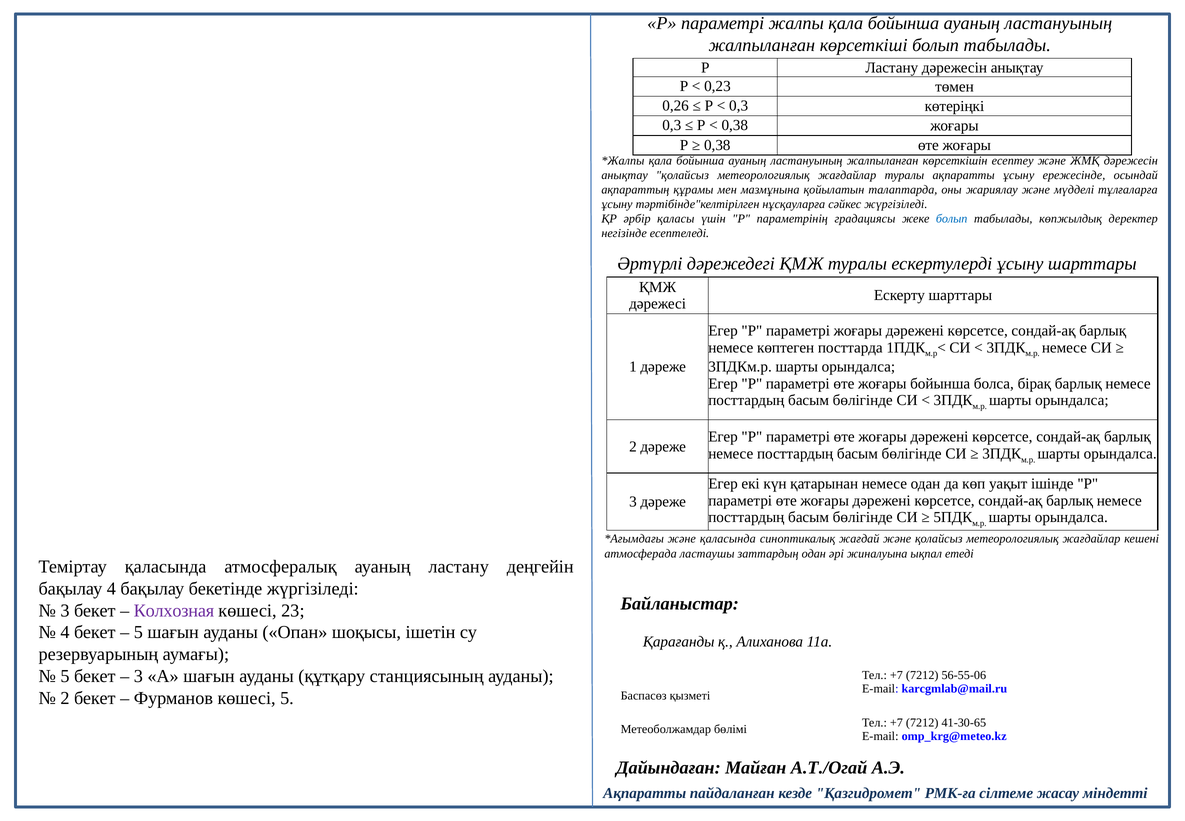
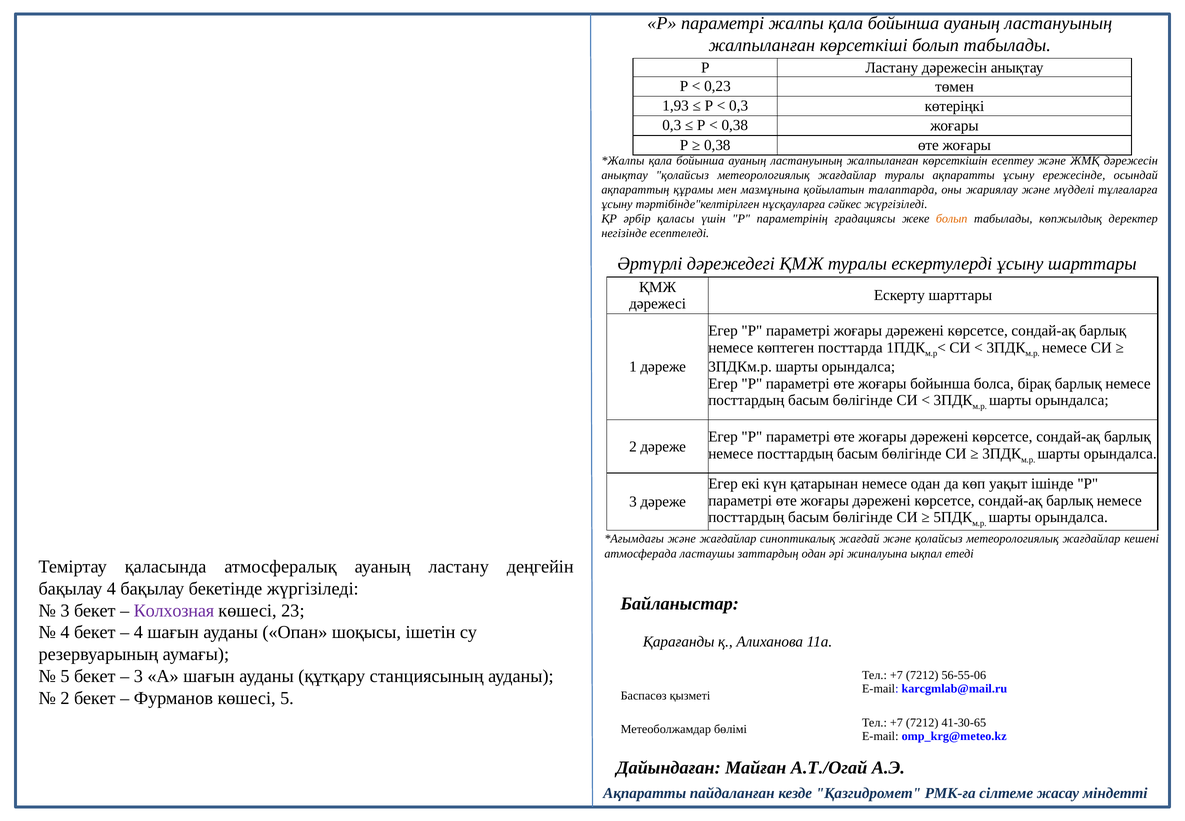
0,26: 0,26 -> 1,93 (676, 106)
болып colour: blue -> orange (952, 219)
және қаласында: қаласында -> жағдайлар (728, 539)
5: 5 -> 4 (138, 632)
